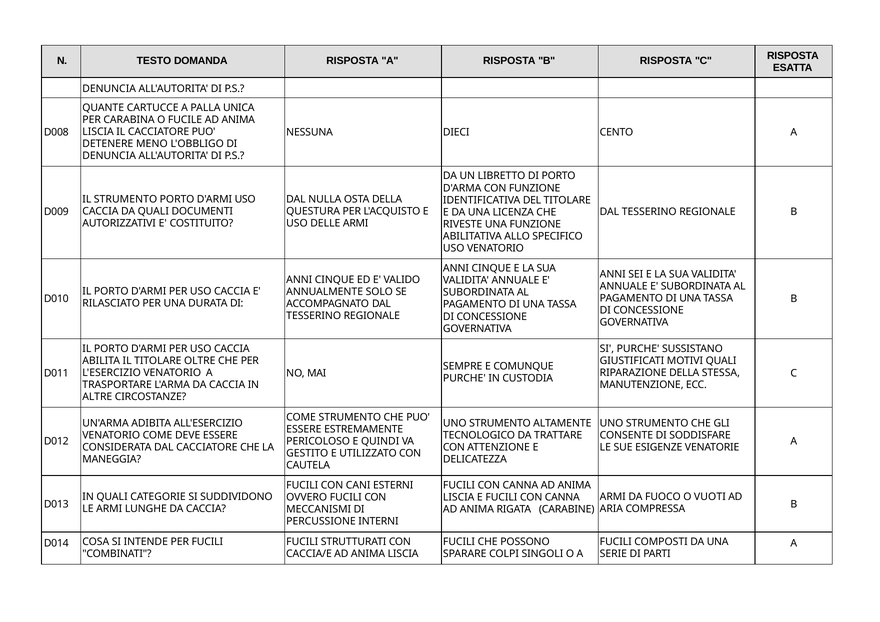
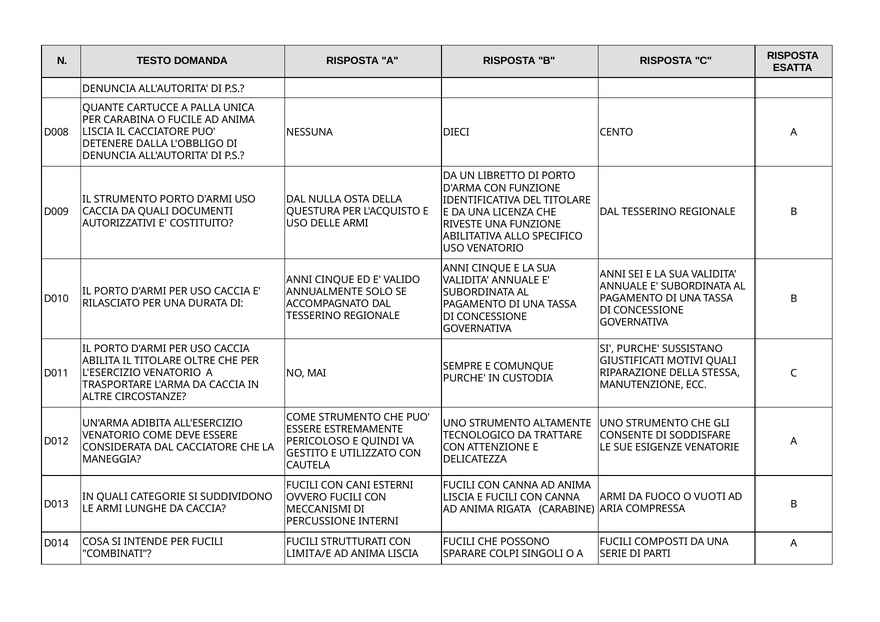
MENO: MENO -> DALLA (152, 144)
CACCIA/E: CACCIA/E -> LIMITA/E (309, 554)
